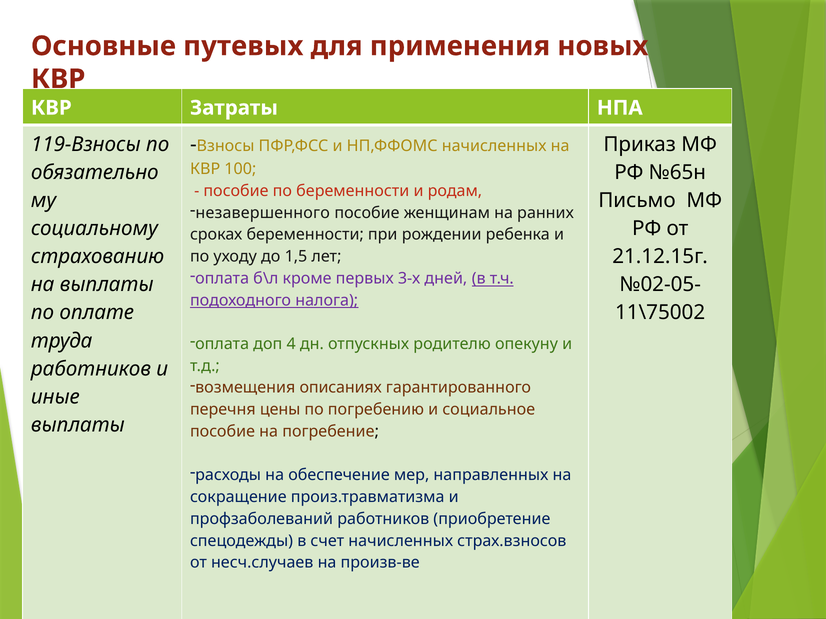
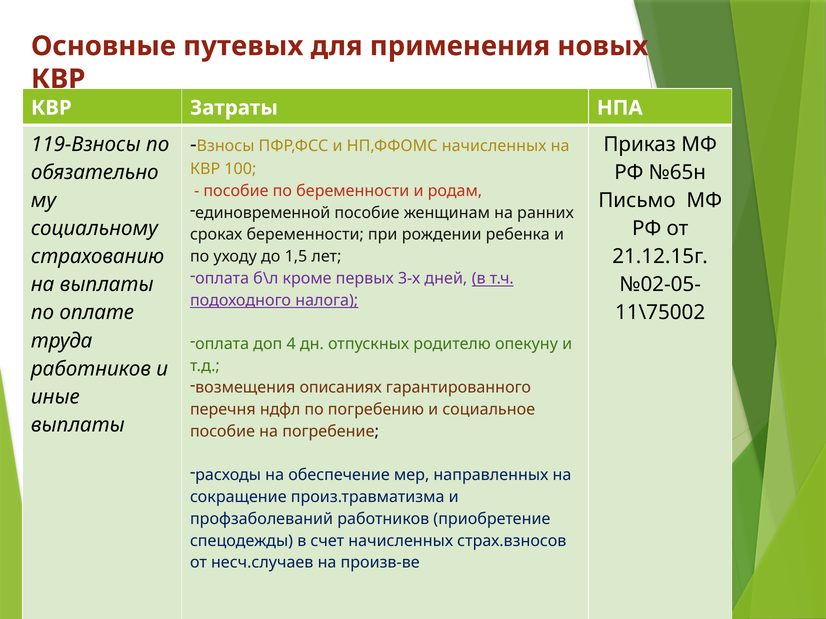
незавершенного: незавершенного -> единовременной (263, 213)
цены: цены -> ндфл (280, 410)
